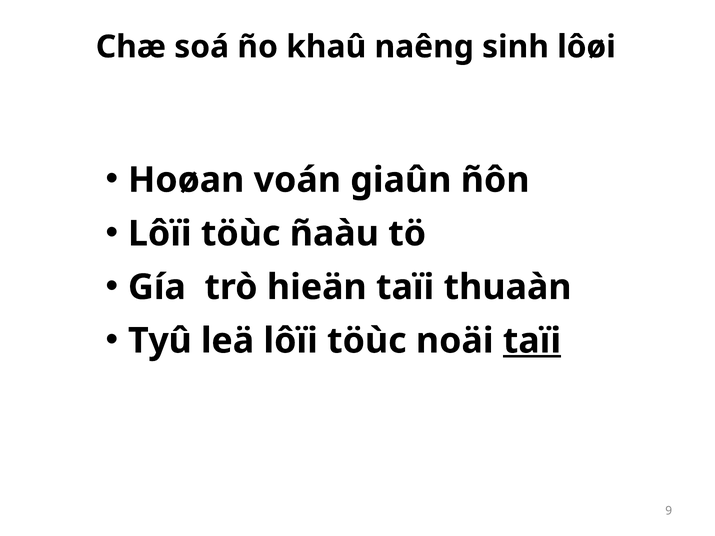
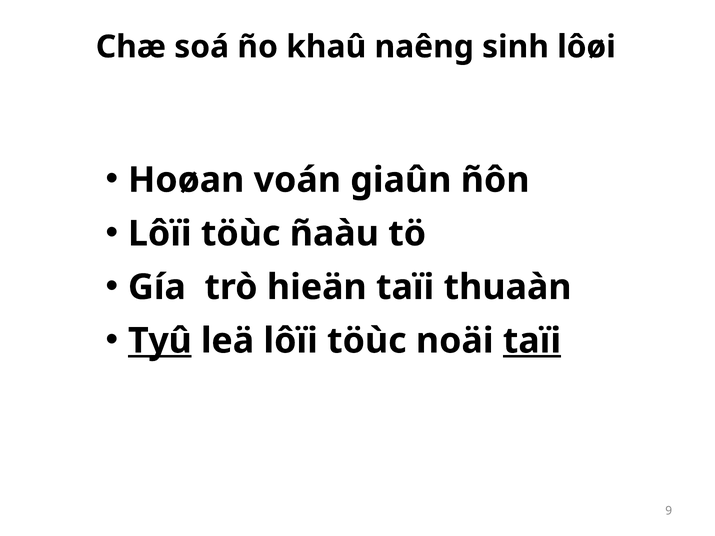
Tyû underline: none -> present (160, 341)
